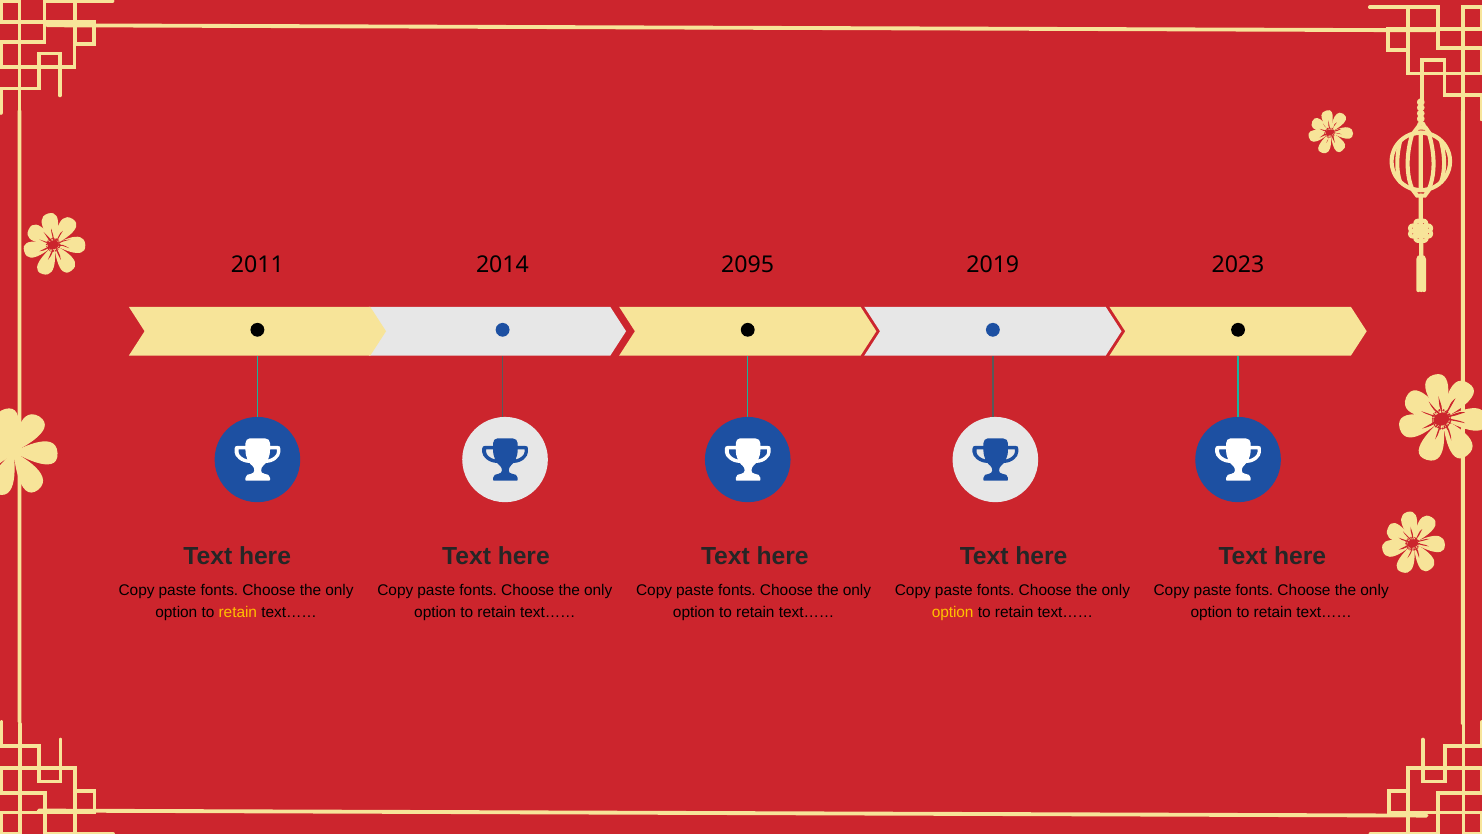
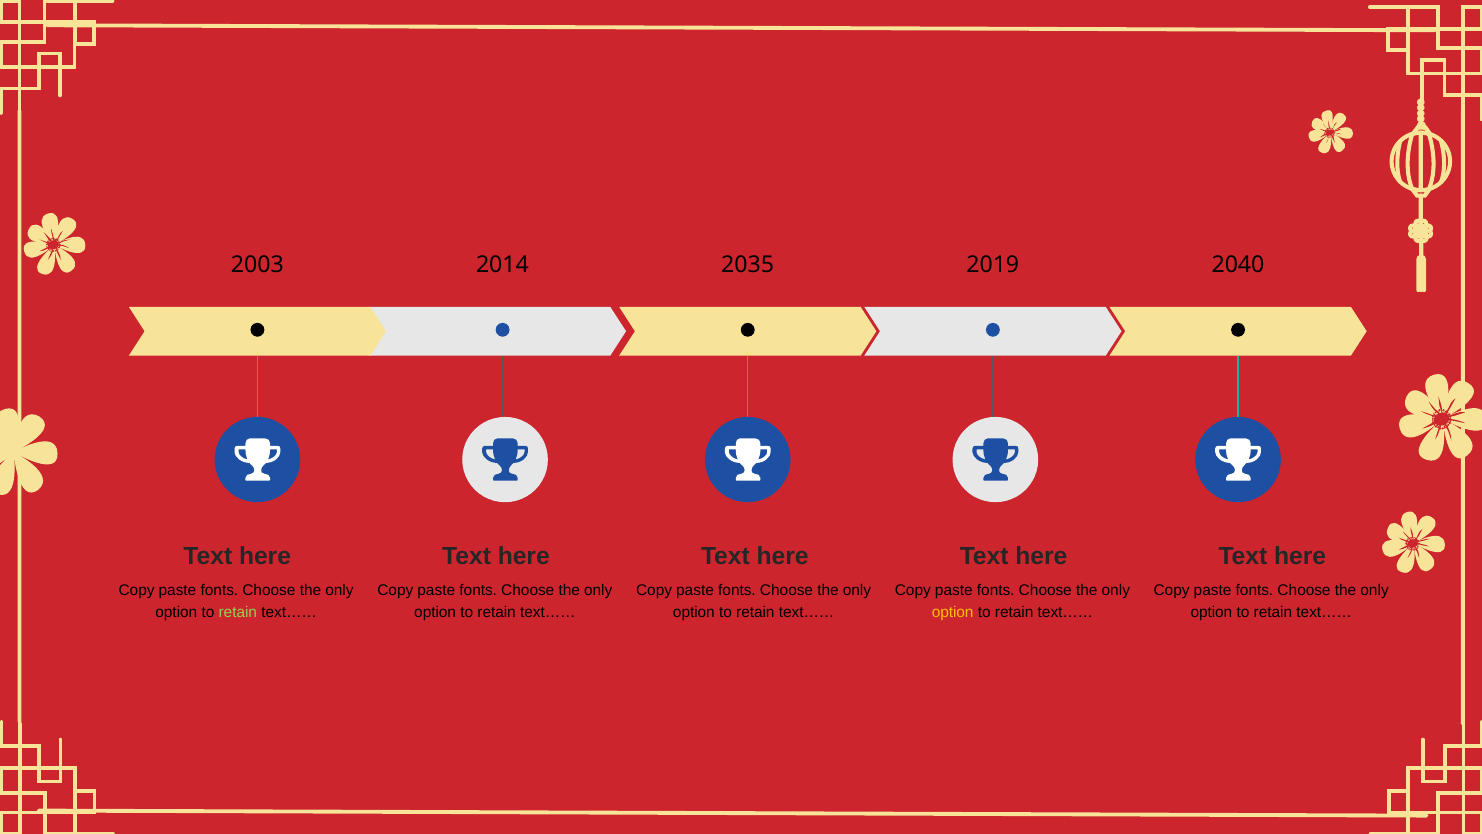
2011: 2011 -> 2003 (257, 265)
2095: 2095 -> 2035 (748, 265)
2023: 2023 -> 2040 (1238, 265)
retain colour: yellow -> light green (238, 612)
